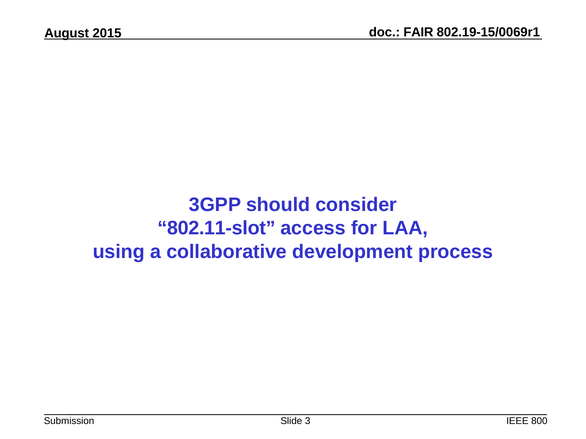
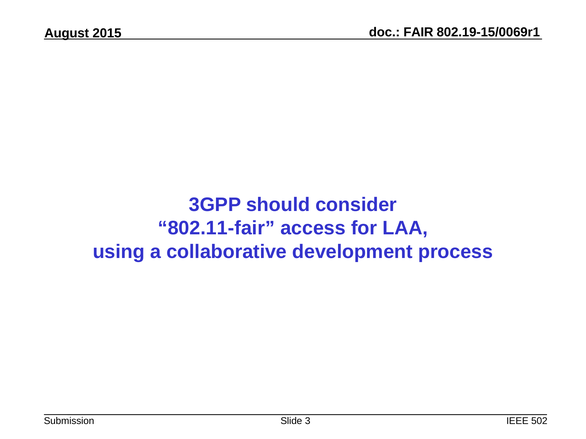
802.11-slot: 802.11-slot -> 802.11-fair (216, 228)
800: 800 -> 502 (539, 422)
